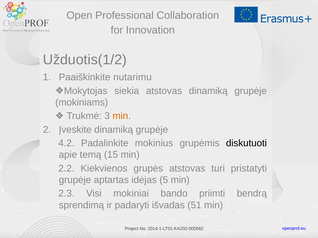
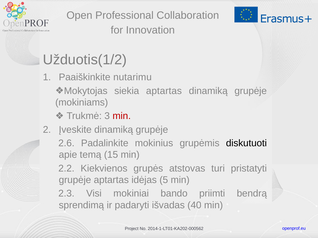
siekia atstovas: atstovas -> aptartas (164, 91)
min colour: orange -> red (122, 116)
4.2: 4.2 -> 2.6 (66, 143)
51: 51 -> 40 (194, 206)
